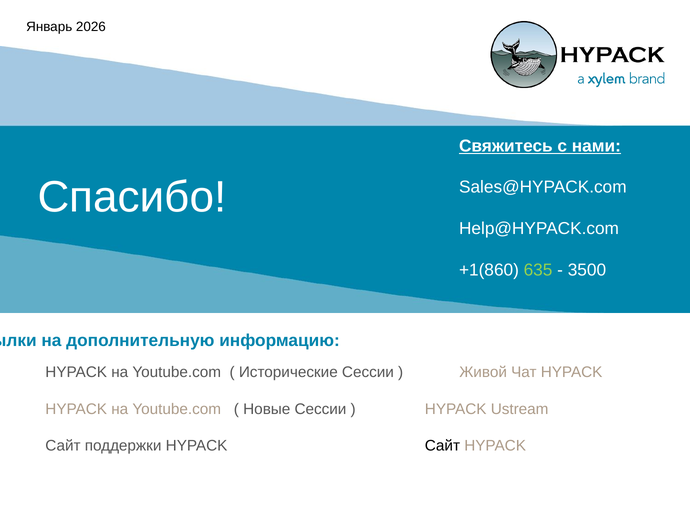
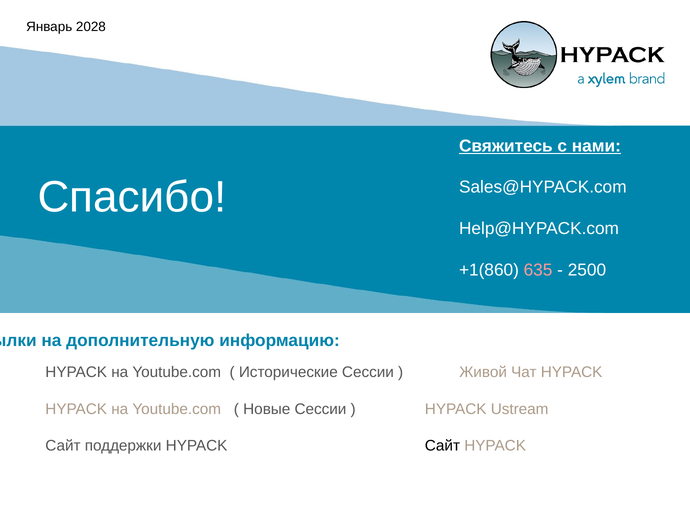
2026: 2026 -> 2028 (91, 27)
635 colour: light green -> pink (538, 270)
3500: 3500 -> 2500 (587, 270)
